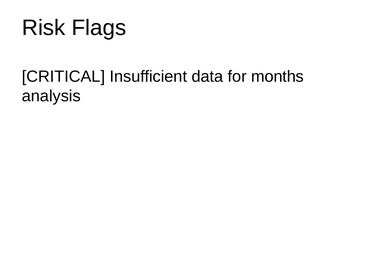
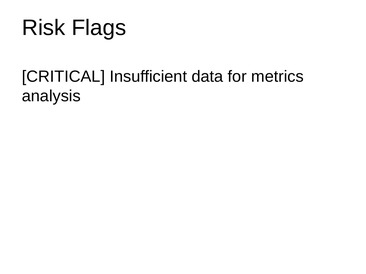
months: months -> metrics (277, 77)
